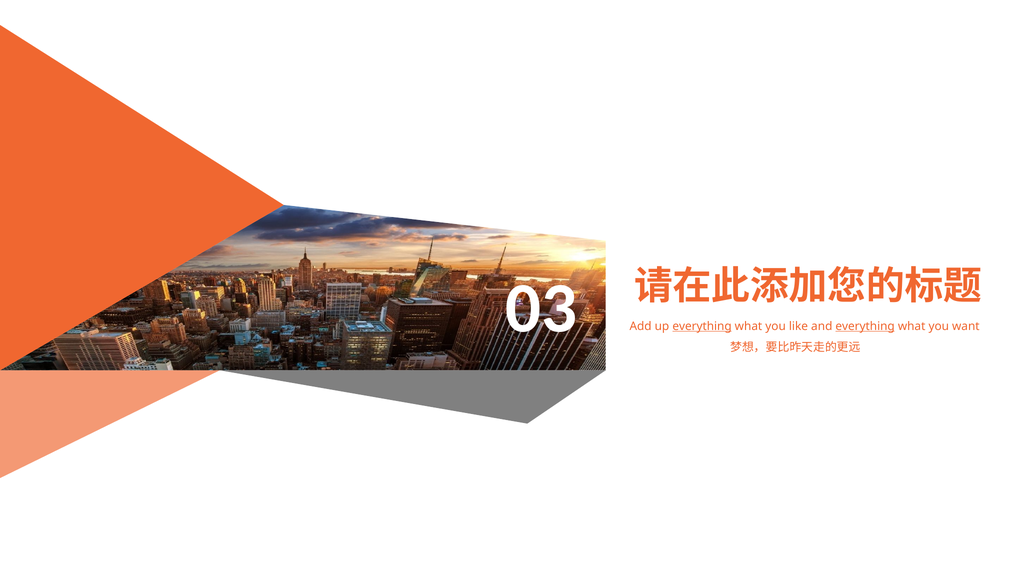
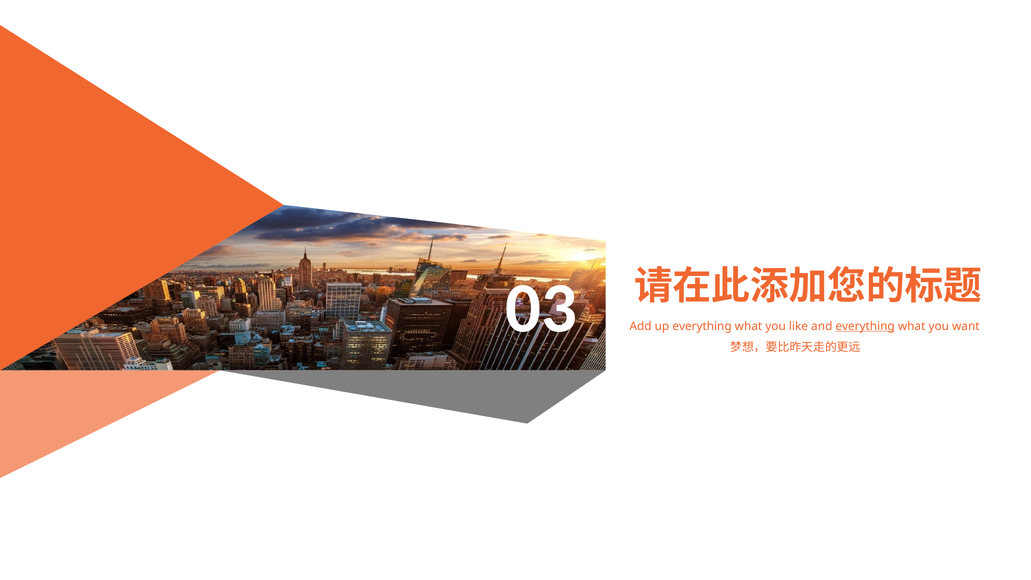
everything underline: present -> none (702, 326)
